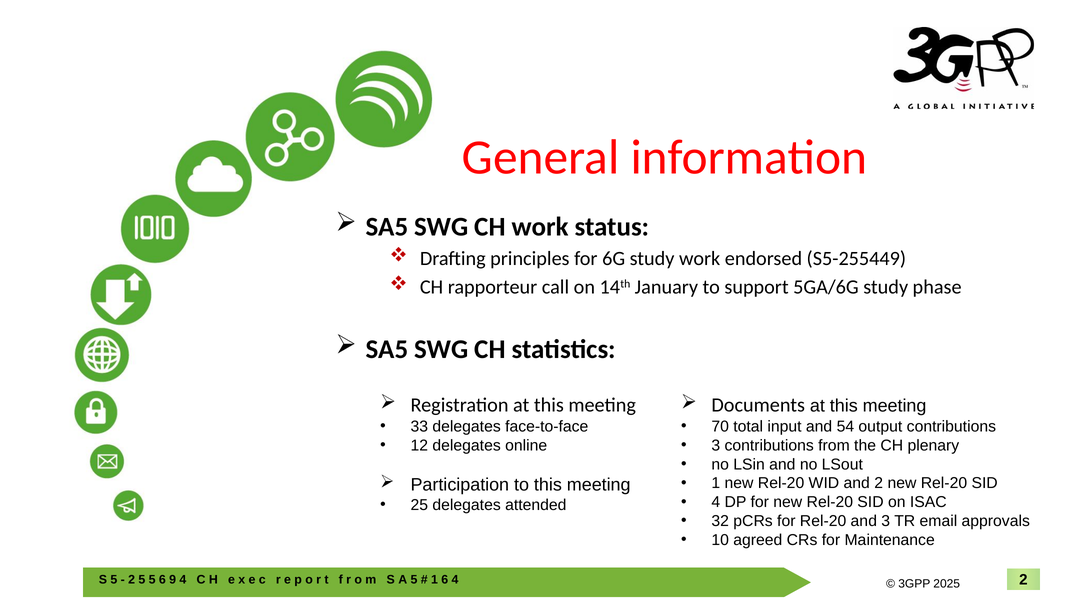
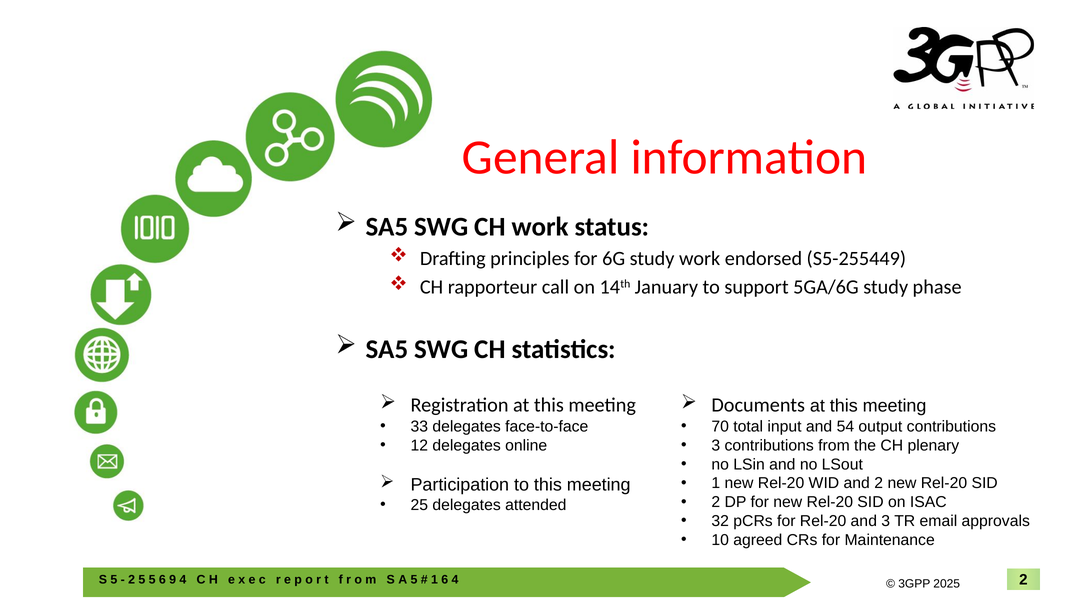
4: 4 -> 2 (716, 502)
